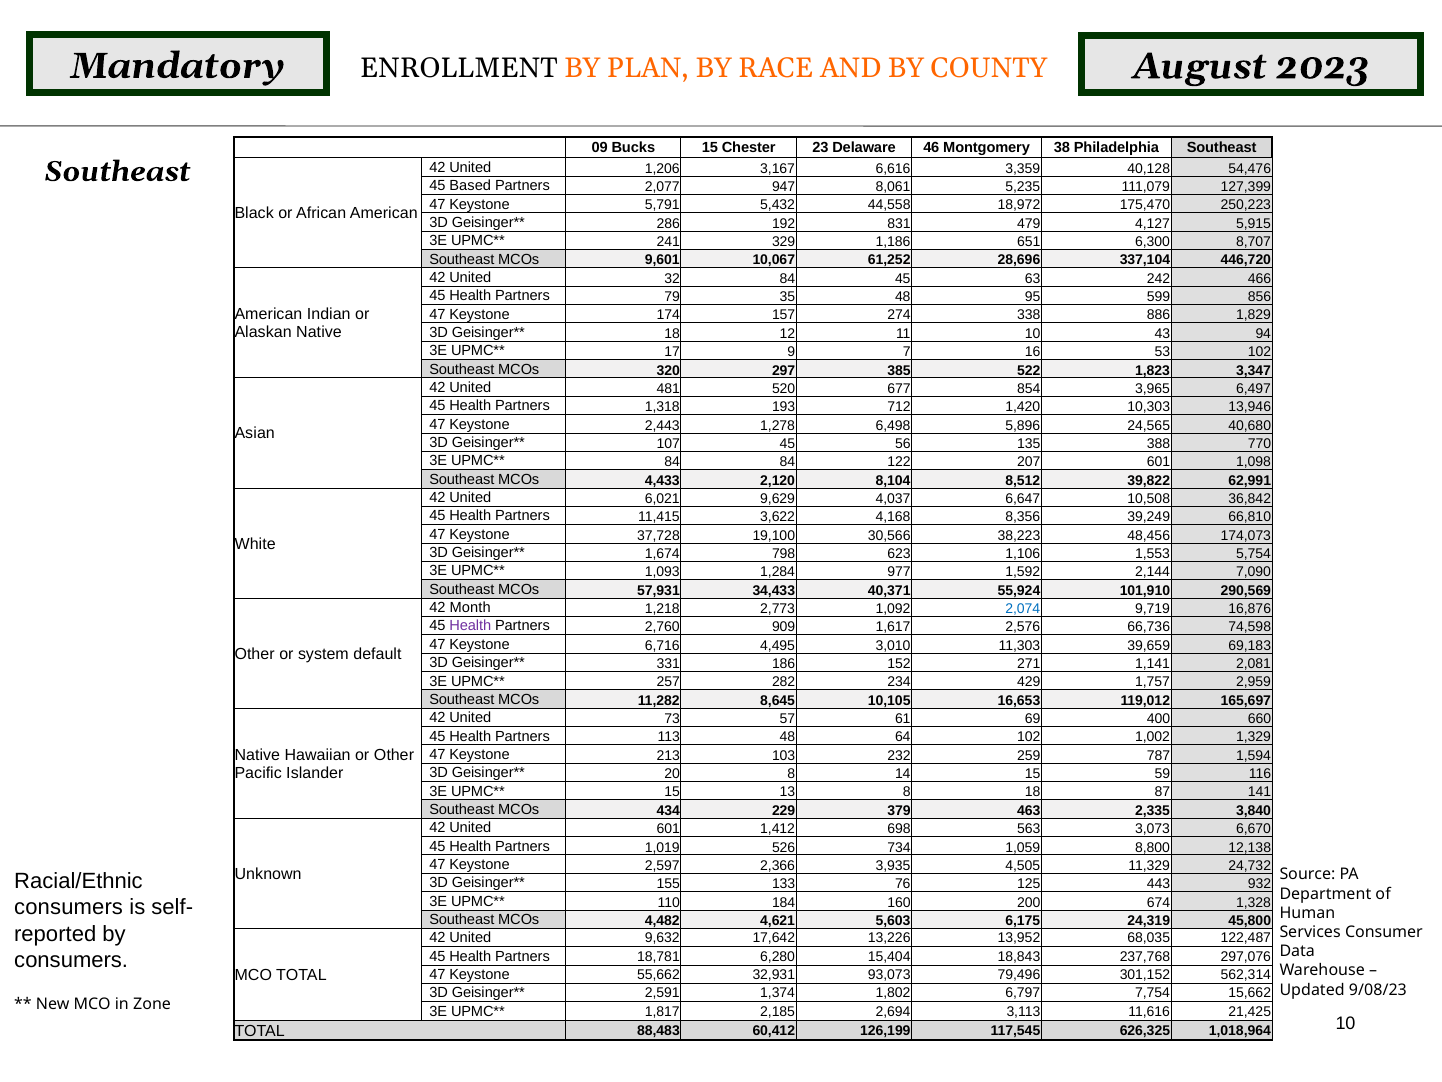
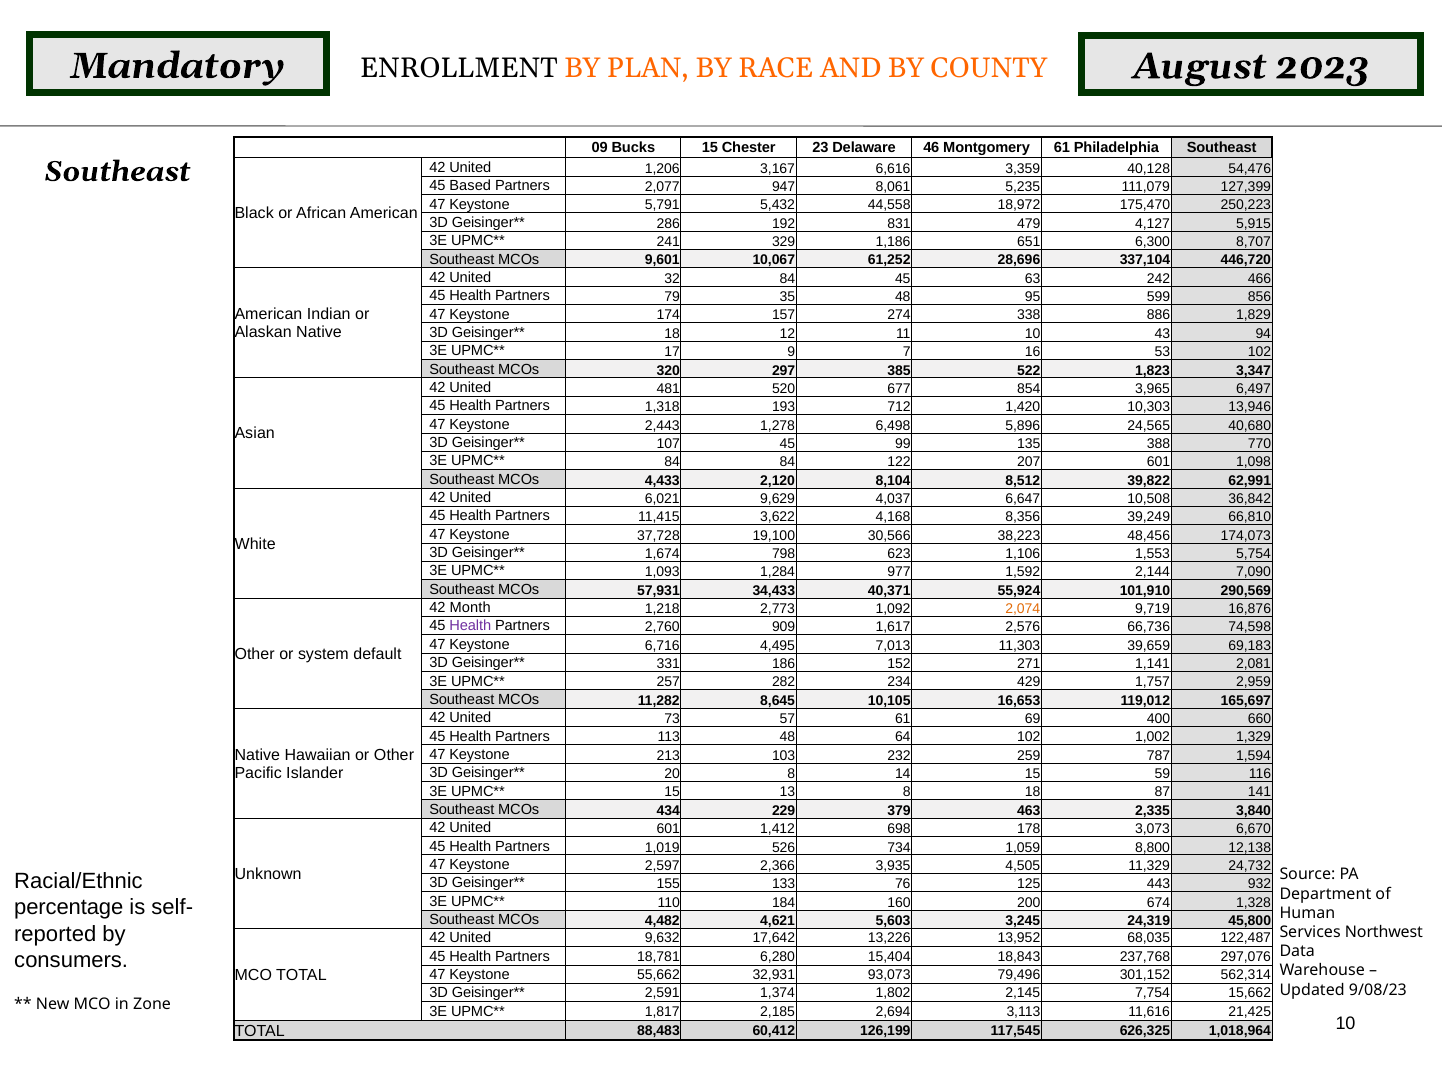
Montgomery 38: 38 -> 61 (1062, 148)
56: 56 -> 99 (903, 444)
2,074 colour: blue -> orange (1023, 609)
3,010: 3,010 -> 7,013 (893, 645)
563: 563 -> 178 (1029, 829)
consumers: consumers -> percentage (69, 907)
6,175: 6,175 -> 3,245 (1023, 920)
Consumer: Consumer -> Northwest (1384, 932)
6,797: 6,797 -> 2,145 (1023, 993)
